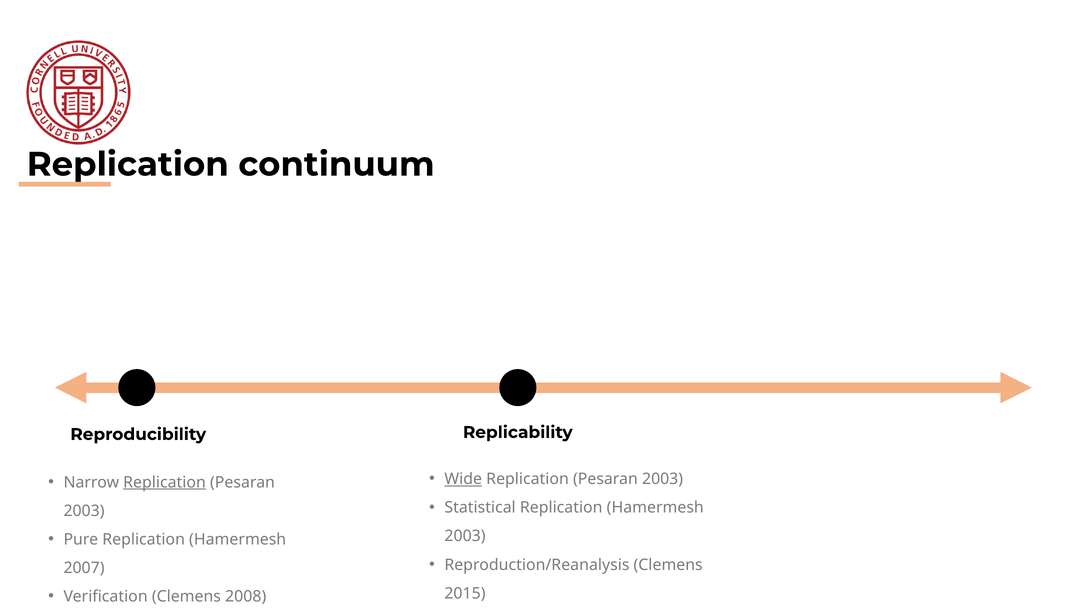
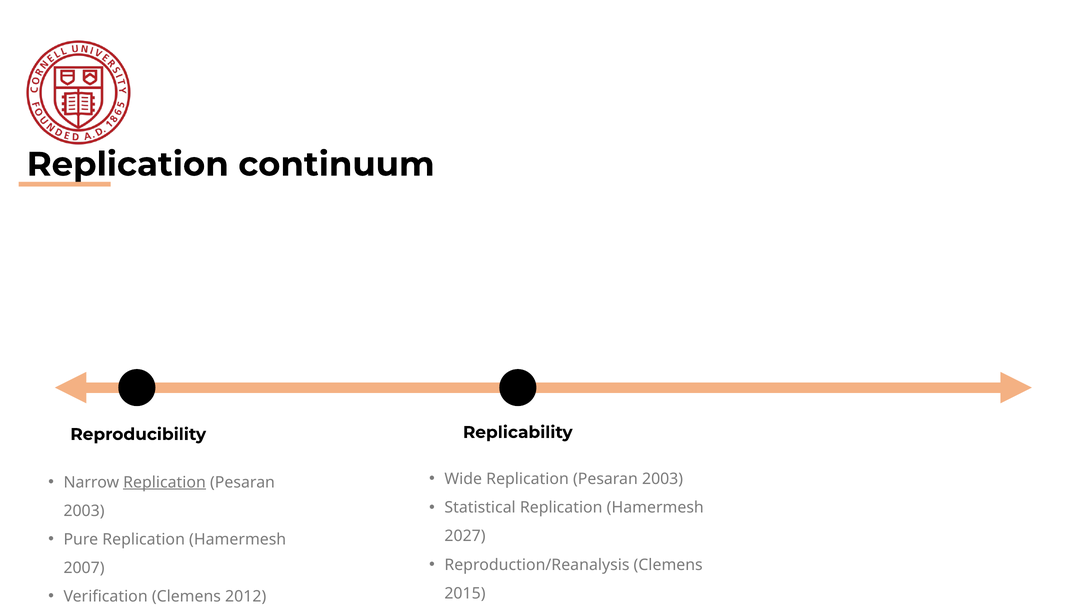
Wide underline: present -> none (463, 479)
2003: 2003 -> 2027 (465, 536)
2008: 2008 -> 2012 (246, 597)
